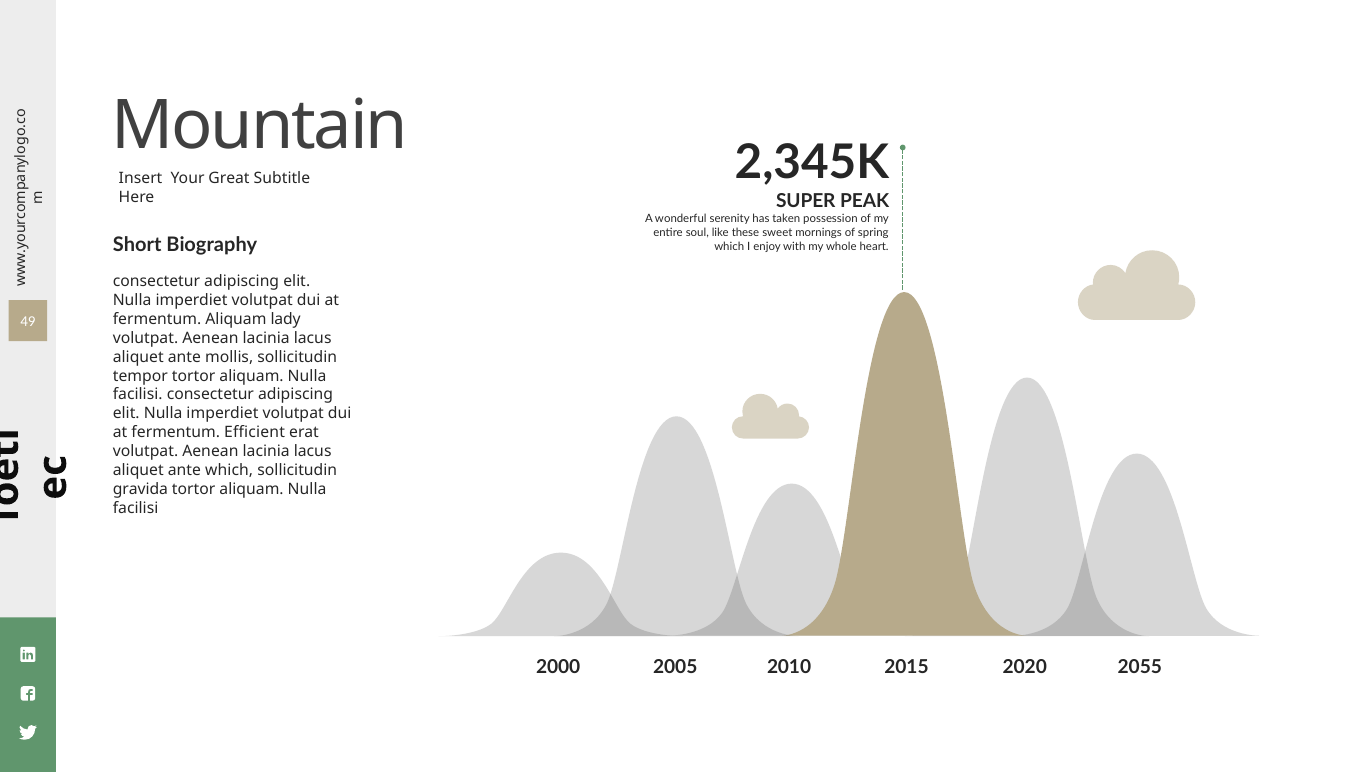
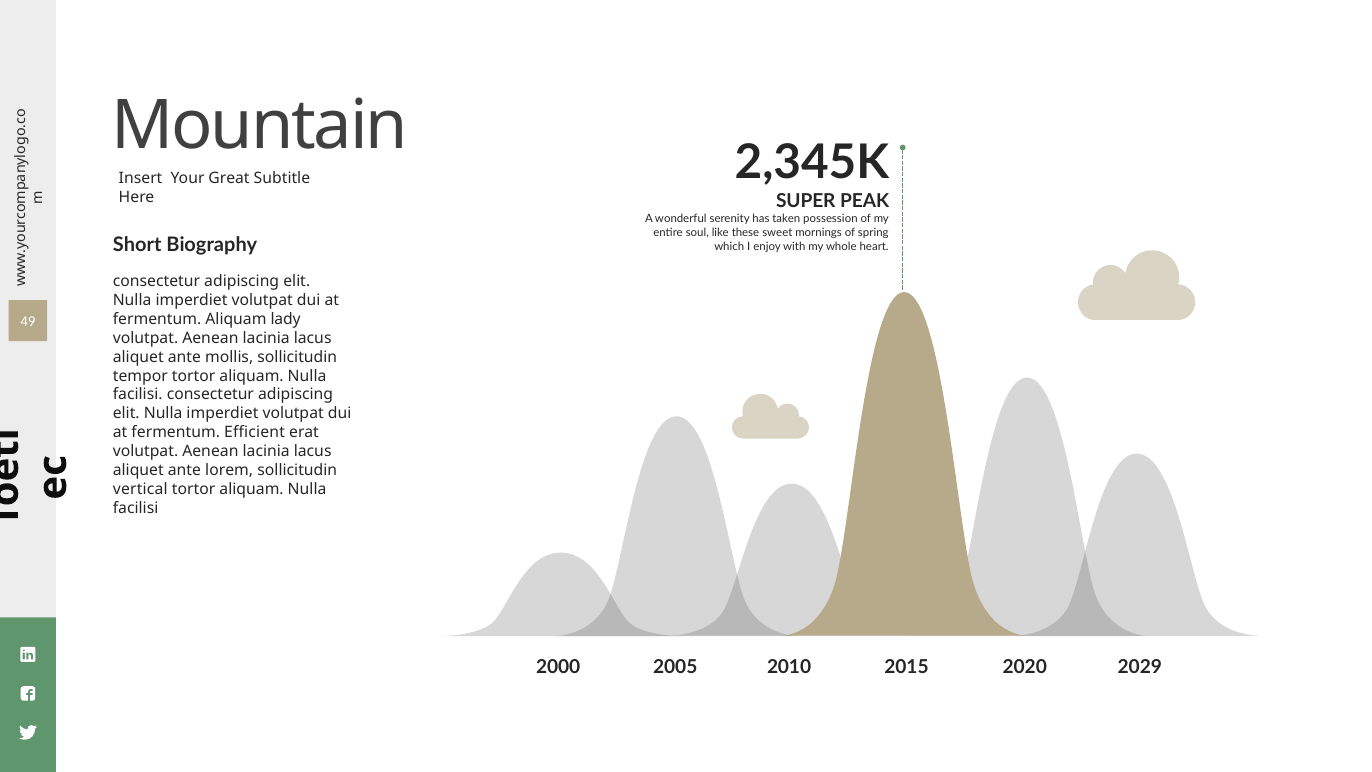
ante which: which -> lorem (229, 470)
gravida: gravida -> vertical (140, 489)
2055: 2055 -> 2029 (1140, 667)
